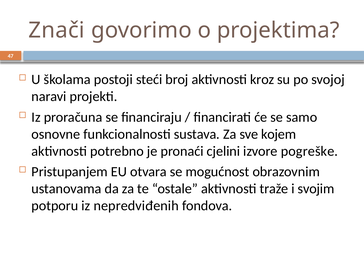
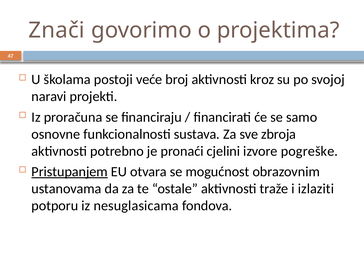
steći: steći -> veće (149, 80)
kojem: kojem -> zbroja (279, 134)
Pristupanjem underline: none -> present (70, 172)
svojim: svojim -> izlaziti (316, 189)
nepredviđenih: nepredviđenih -> nesuglasicama (136, 206)
